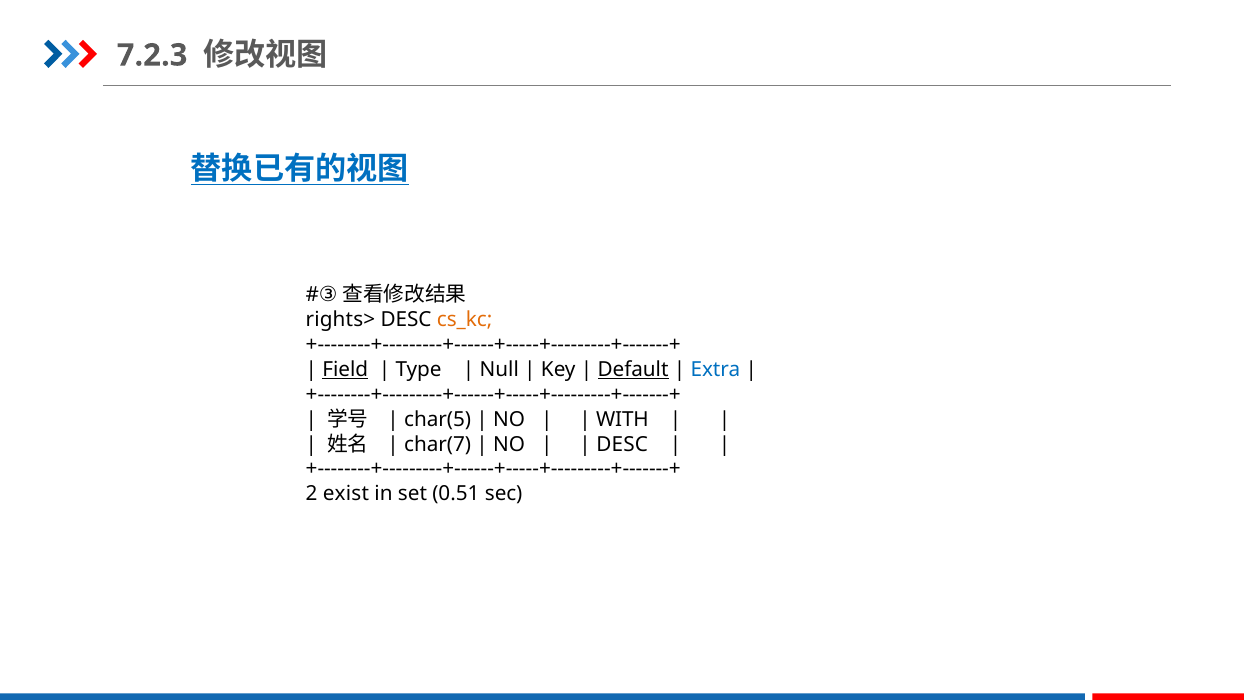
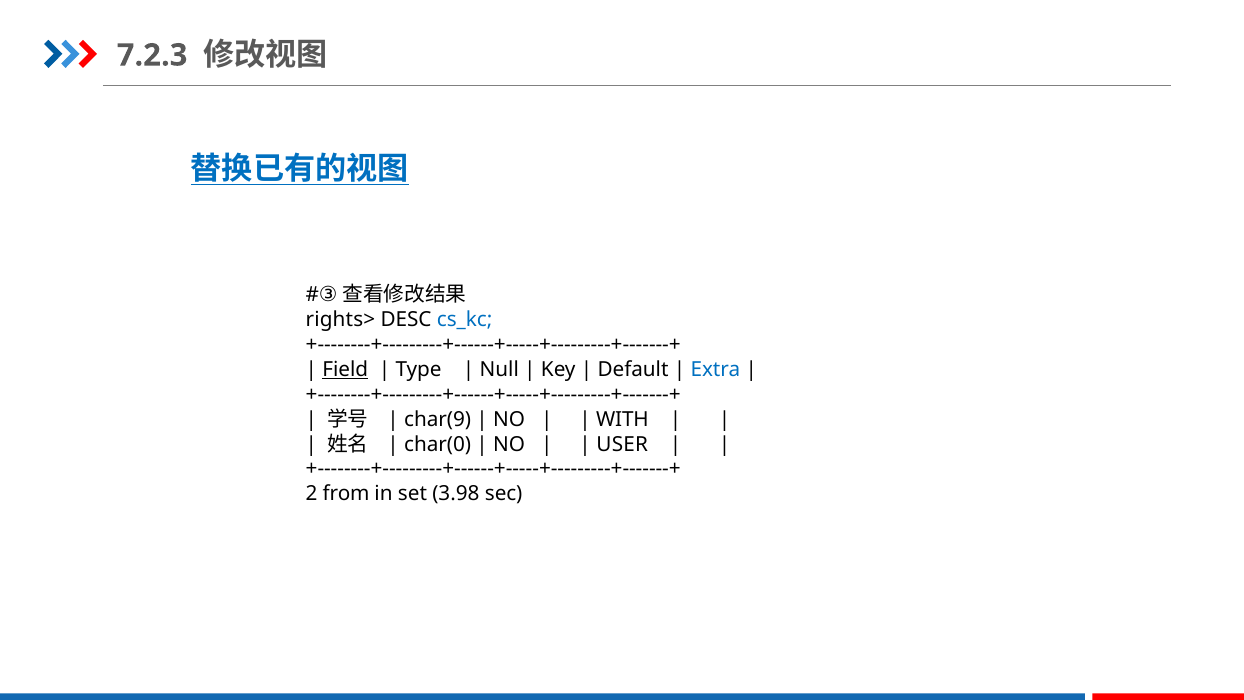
cs_kc colour: orange -> blue (465, 320)
Default underline: present -> none (633, 370)
char(5: char(5 -> char(9 (438, 419)
char(7: char(7 -> char(0 (438, 444)
DESC: DESC -> USER (622, 444)
exist: exist -> from (346, 494)
0.51: 0.51 -> 3.98 (456, 494)
